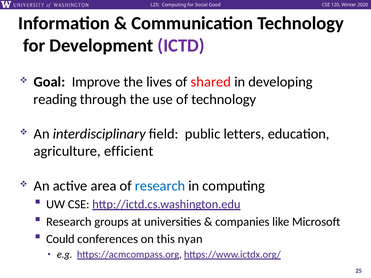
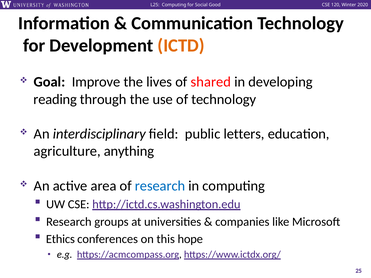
ICTD colour: purple -> orange (181, 46)
efficient: efficient -> anything (129, 151)
Could: Could -> Ethics (60, 239)
nyan: nyan -> hope (190, 239)
